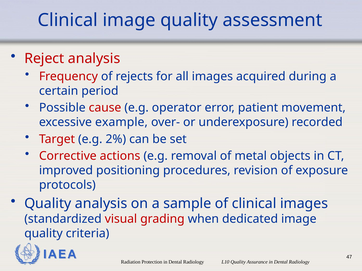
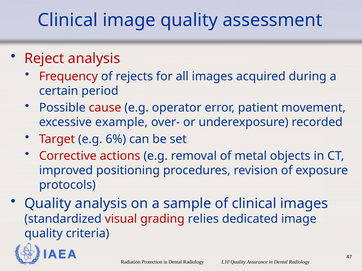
2%: 2% -> 6% (116, 139)
when: when -> relies (203, 219)
